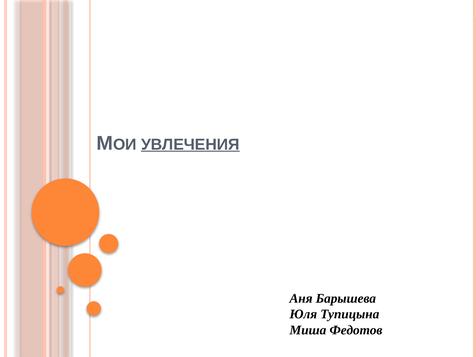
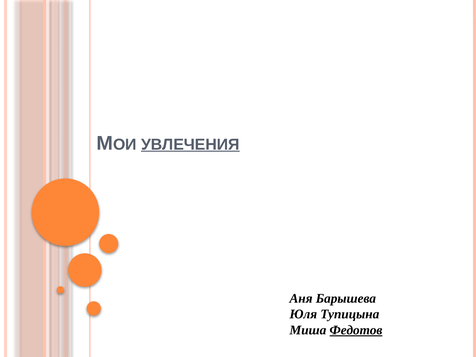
Федотов underline: none -> present (356, 330)
